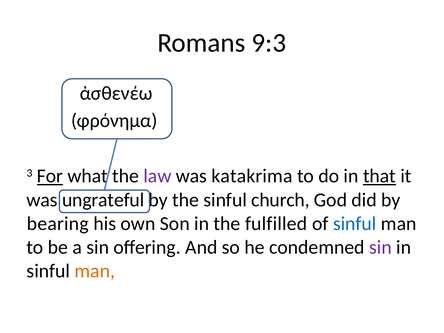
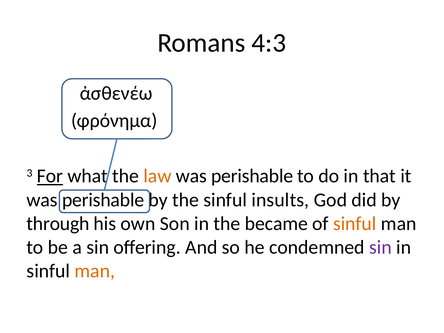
9:3: 9:3 -> 4:3 (269, 43)
law colour: purple -> orange (157, 176)
katakrima: katakrima -> perishable (252, 176)
that underline: present -> none (379, 176)
ungrateful: ungrateful -> perishable (103, 200)
church: church -> insults (280, 200)
bearing: bearing -> through (58, 224)
fulfilled: fulfilled -> became (276, 224)
sinful colour: blue -> orange (355, 224)
